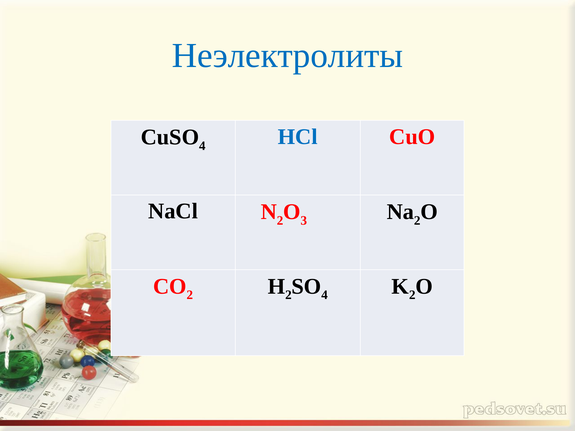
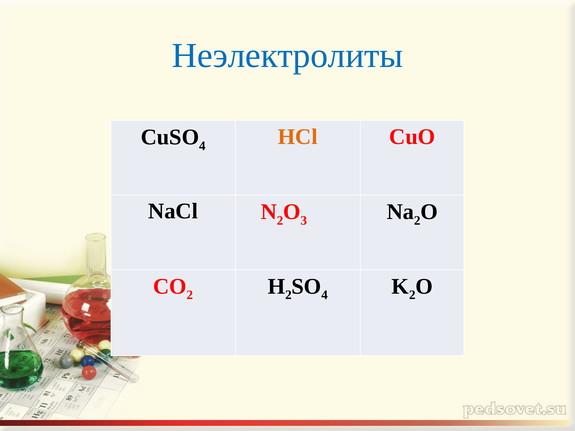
HCl colour: blue -> orange (298, 137)
